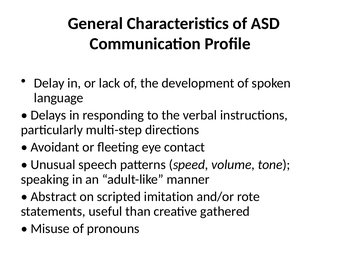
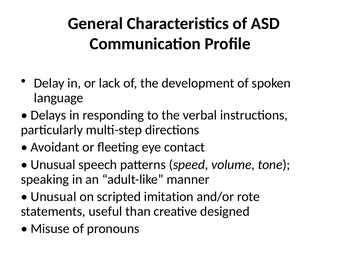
Abstract: Abstract -> Unusual (54, 197)
gathered: gathered -> designed (225, 211)
